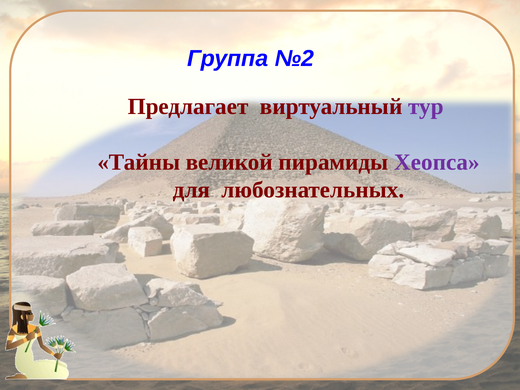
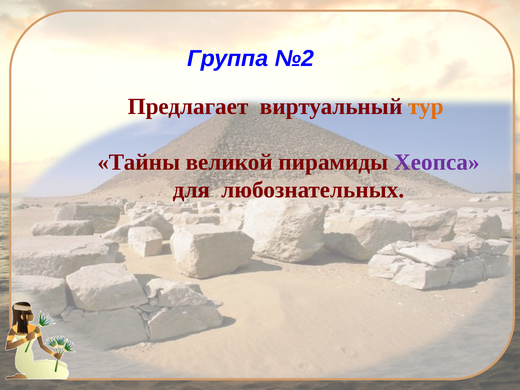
тур colour: purple -> orange (426, 107)
